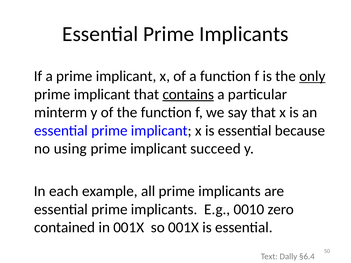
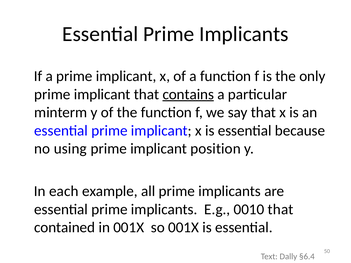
only underline: present -> none (312, 76)
succeed: succeed -> position (216, 149)
0010 zero: zero -> that (281, 209)
